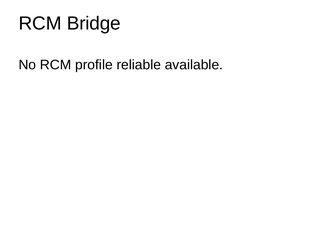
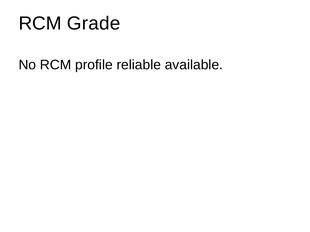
Bridge: Bridge -> Grade (94, 24)
